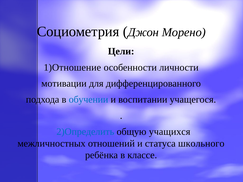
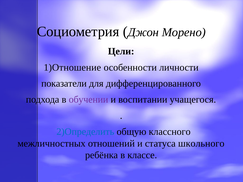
мотивации: мотивации -> показатели (64, 84)
обучении colour: blue -> purple (88, 100)
учащихся: учащихся -> классного (170, 132)
